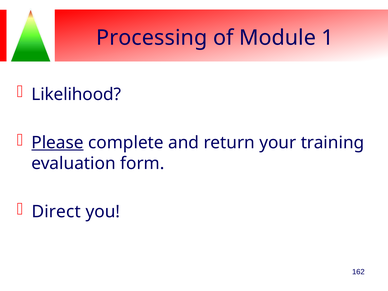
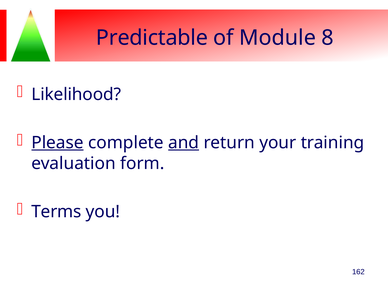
Processing: Processing -> Predictable (152, 38)
1: 1 -> 8 (328, 38)
and underline: none -> present (184, 143)
Direct: Direct -> Terms (56, 212)
